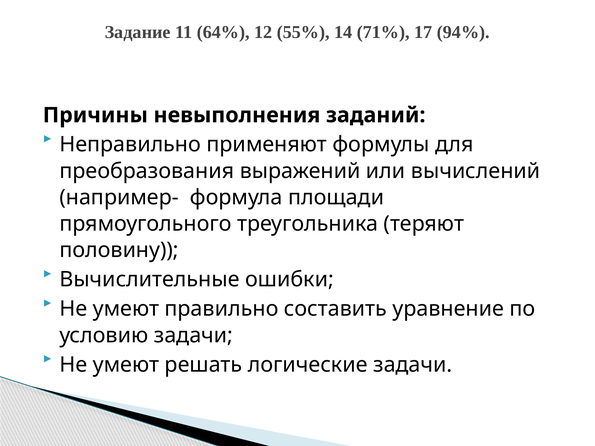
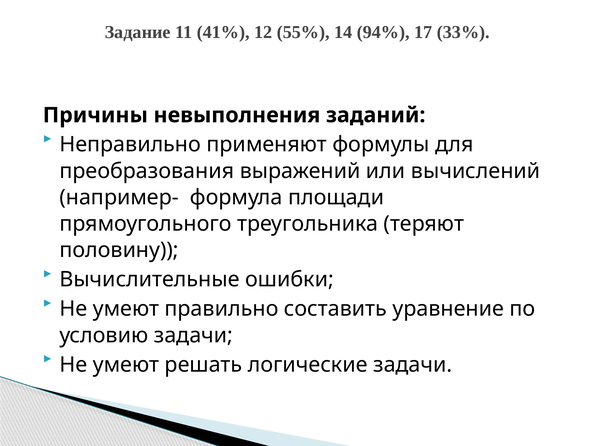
64%: 64% -> 41% (223, 32)
71%: 71% -> 94% (383, 32)
94%: 94% -> 33% (463, 32)
